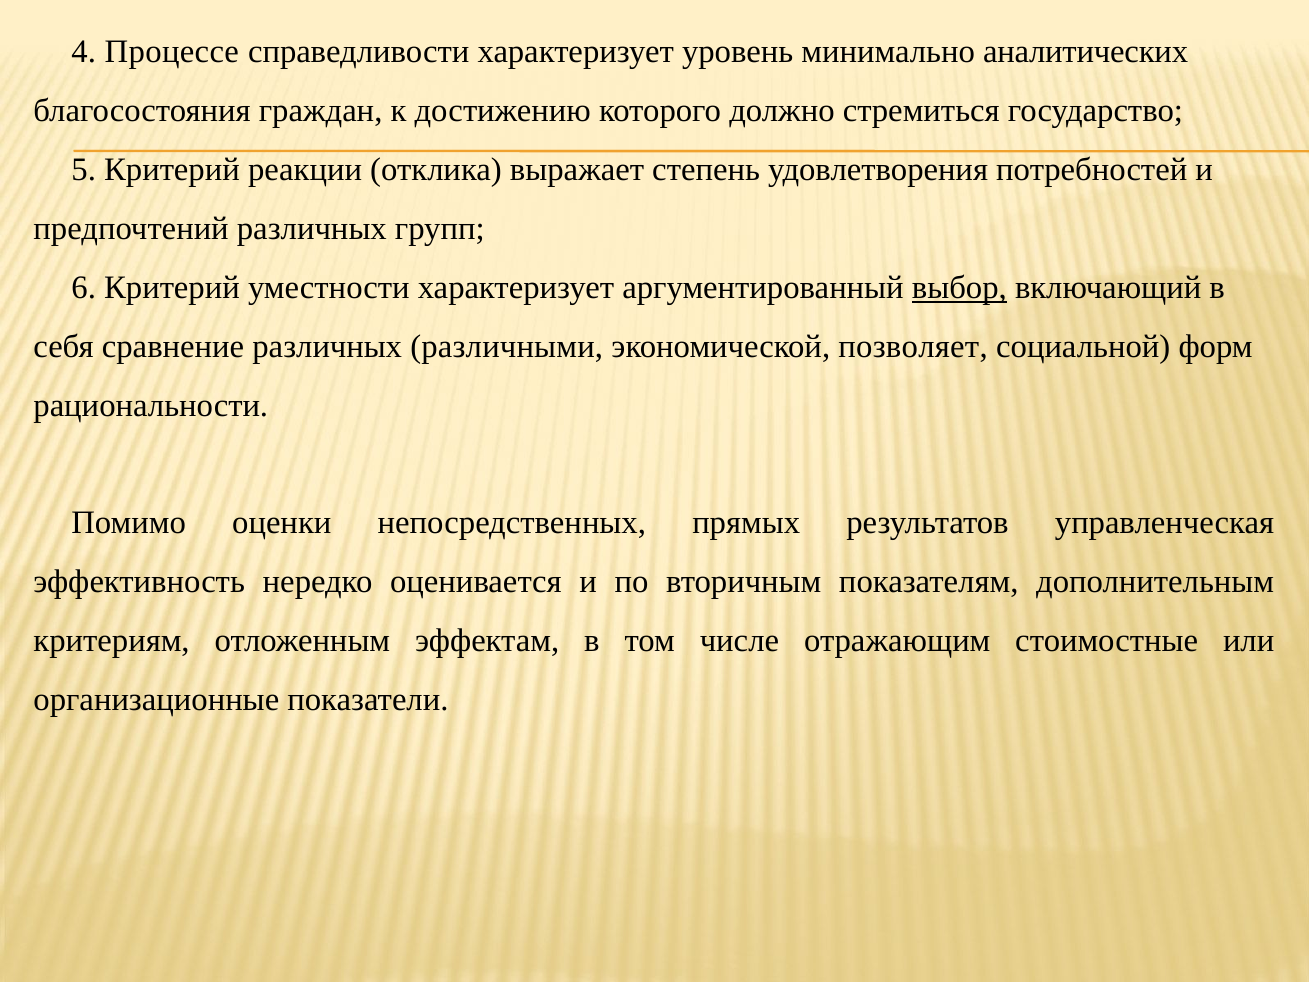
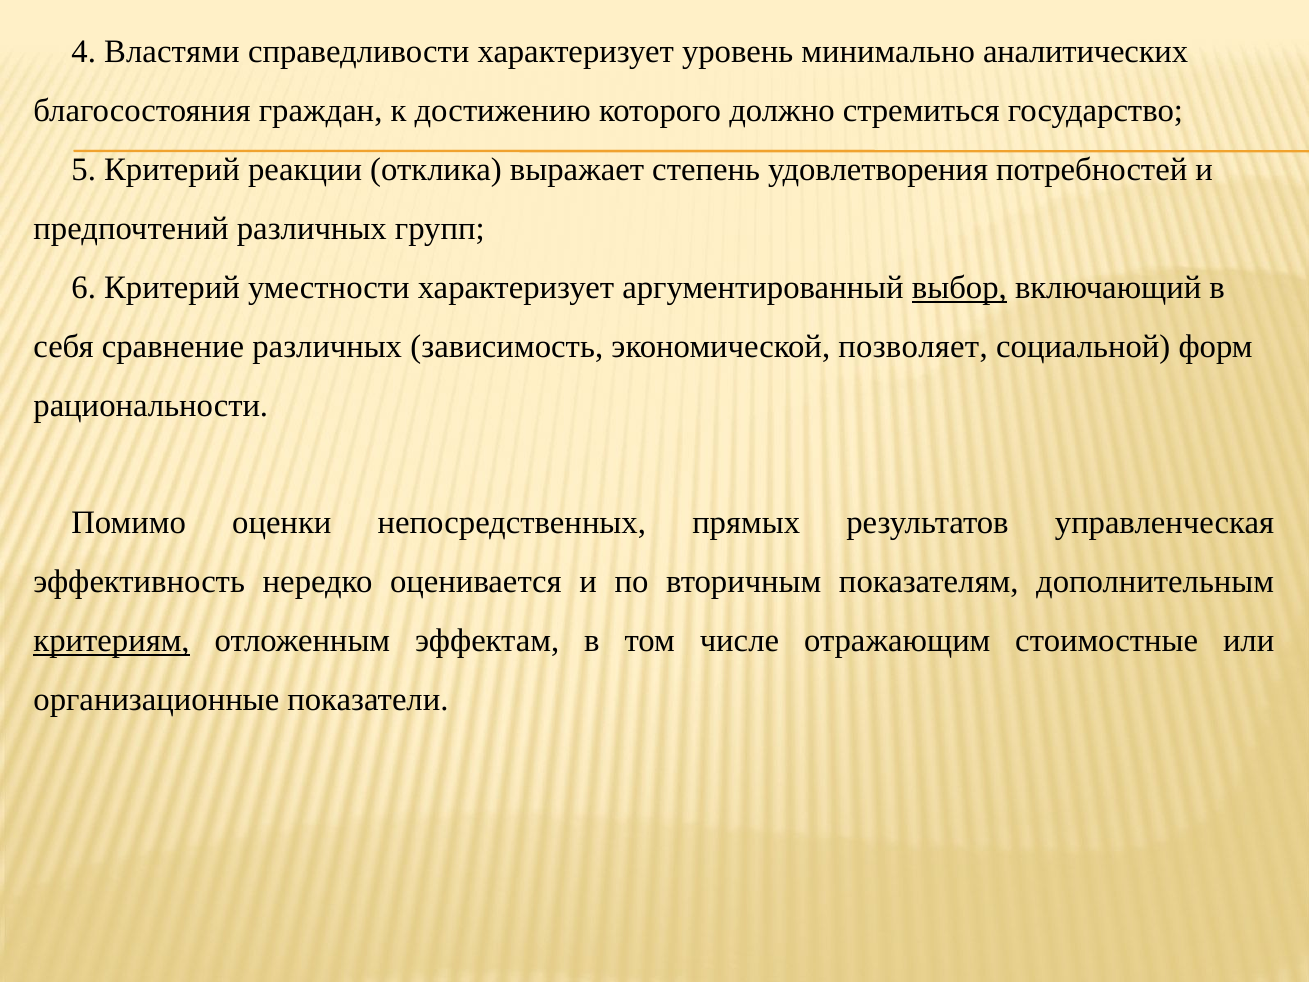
Процессе: Процессе -> Властями (172, 52)
различными: различными -> зависимость (507, 346)
критериям underline: none -> present (112, 641)
